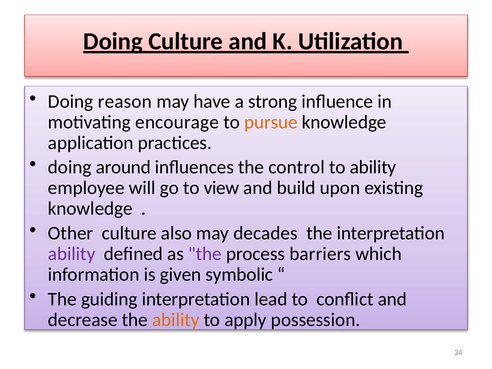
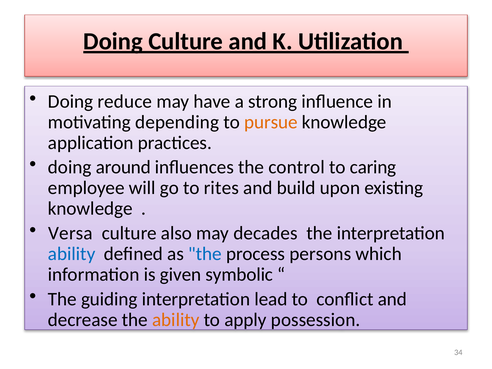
reason: reason -> reduce (125, 101)
encourage: encourage -> depending (177, 122)
to ability: ability -> caring (373, 167)
view: view -> rites (221, 188)
Other: Other -> Versa (70, 233)
ability colour: purple -> blue (72, 254)
the colour: purple -> blue (205, 254)
barriers: barriers -> persons (320, 254)
